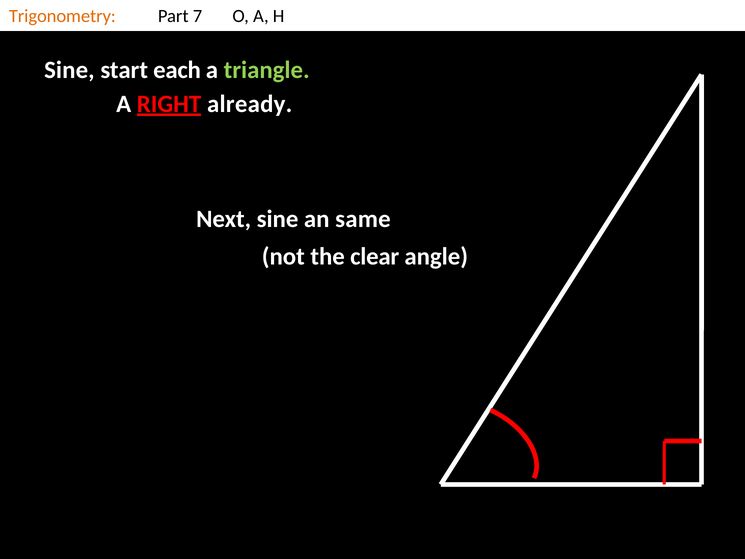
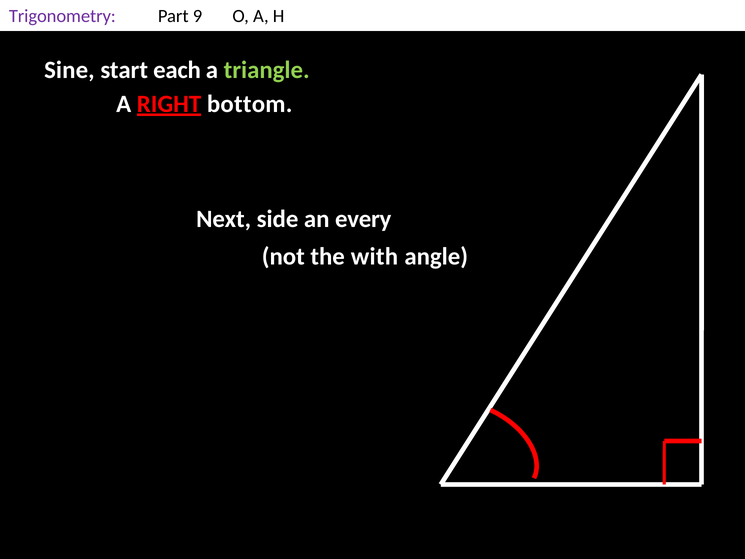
Trigonometry colour: orange -> purple (62, 16)
7: 7 -> 9 (198, 16)
already: already -> bottom (250, 104)
Next sine: sine -> side (278, 219)
same: same -> every (363, 219)
clear: clear -> with (374, 256)
